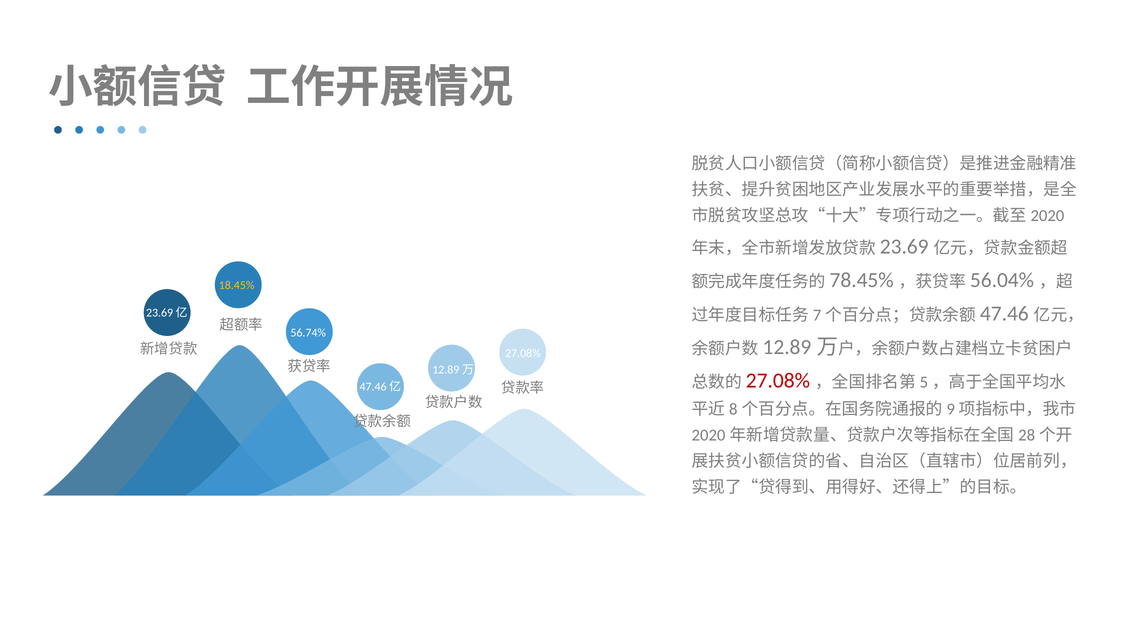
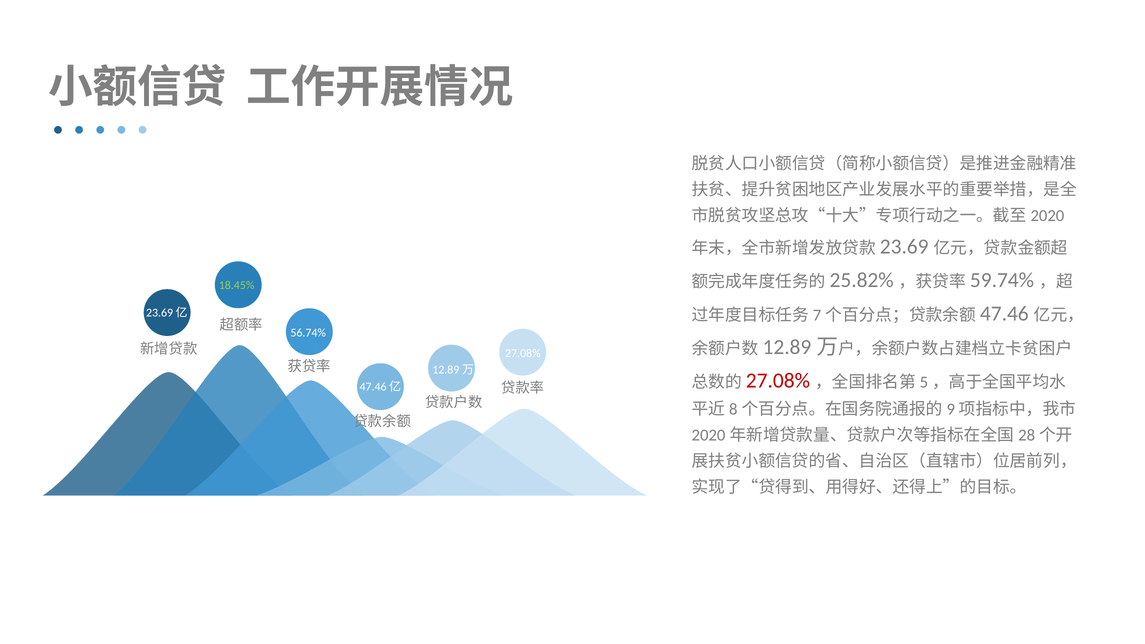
78.45%: 78.45% -> 25.82% (862, 280)
56.04%: 56.04% -> 59.74% (1002, 280)
18.45% colour: yellow -> light green (237, 285)
